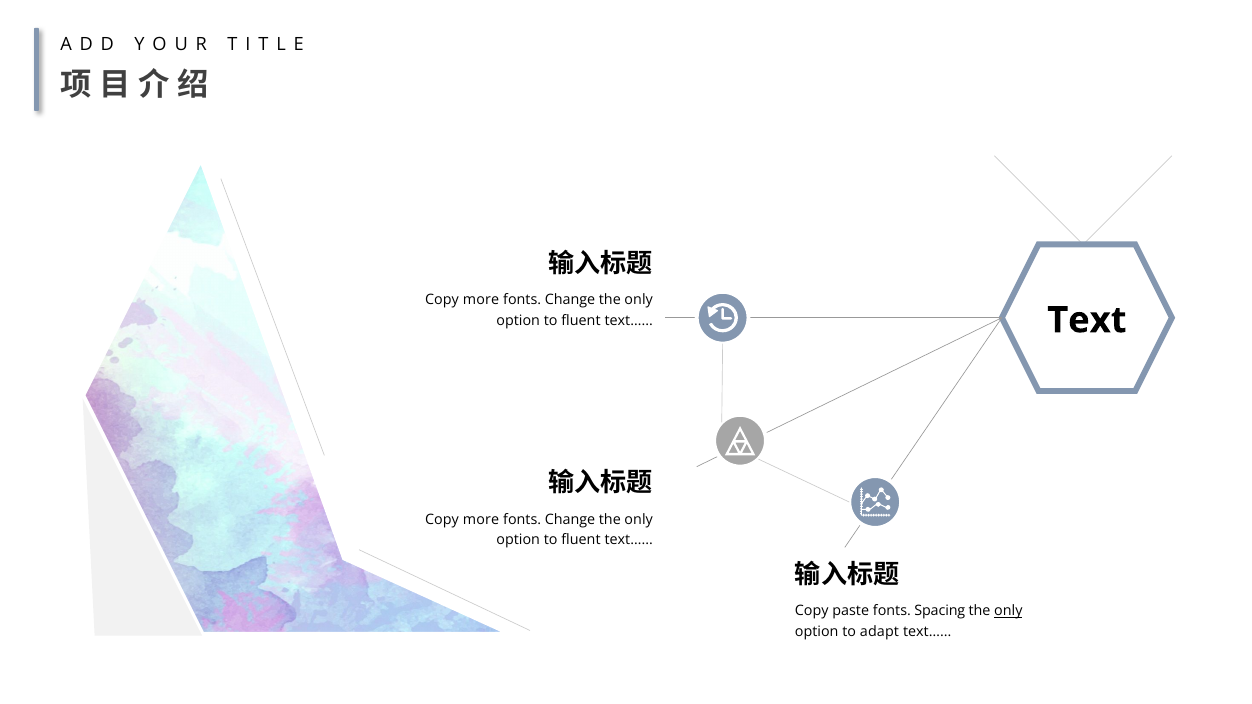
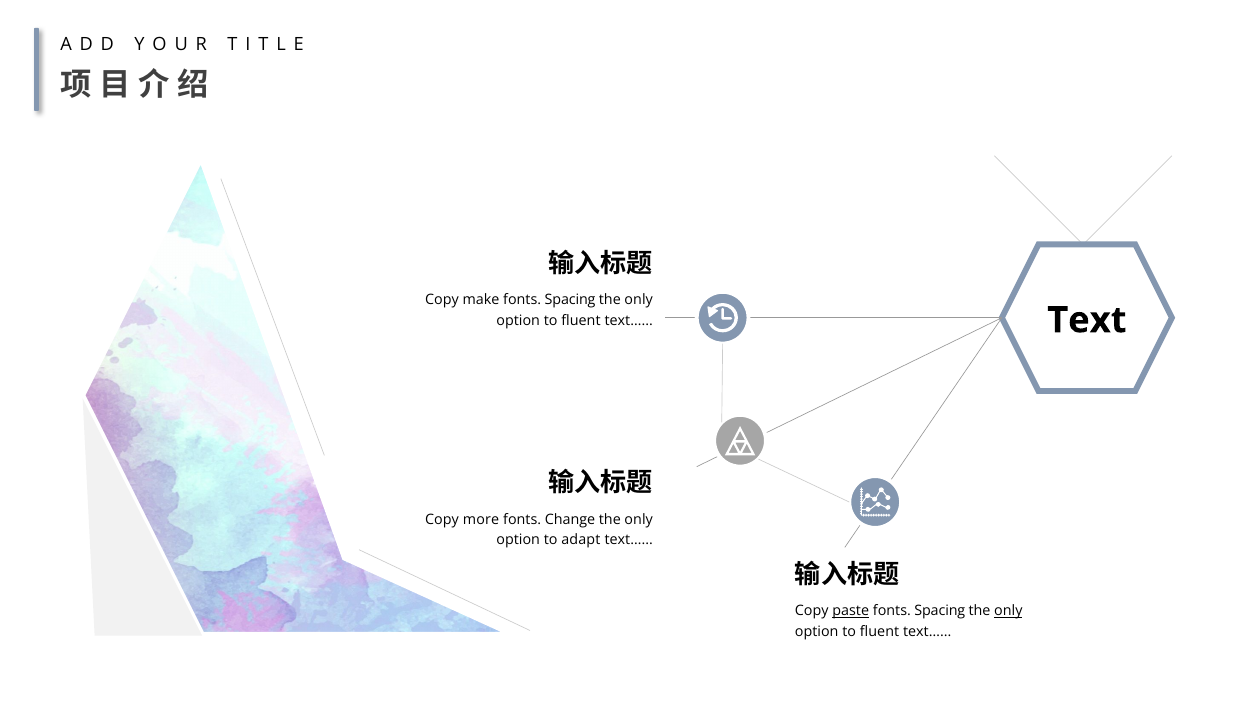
more: more -> make (481, 300)
Change: Change -> Spacing (570, 300)
fluent: fluent -> adapt (581, 540)
paste underline: none -> present (851, 611)
adapt: adapt -> fluent (880, 632)
